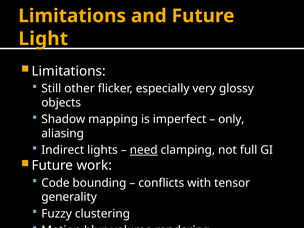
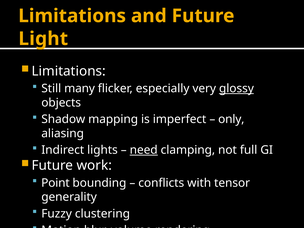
other: other -> many (80, 89)
glossy underline: none -> present (236, 89)
Code: Code -> Point (55, 183)
